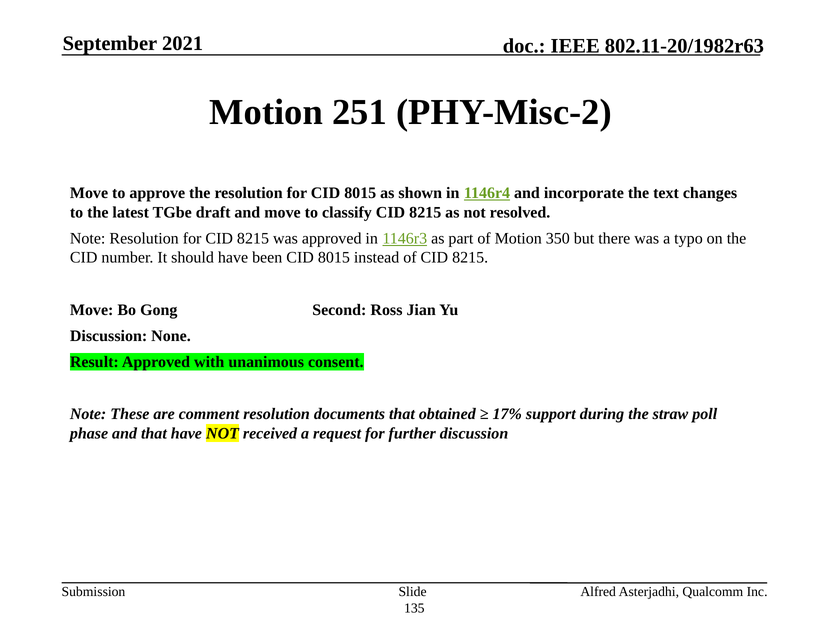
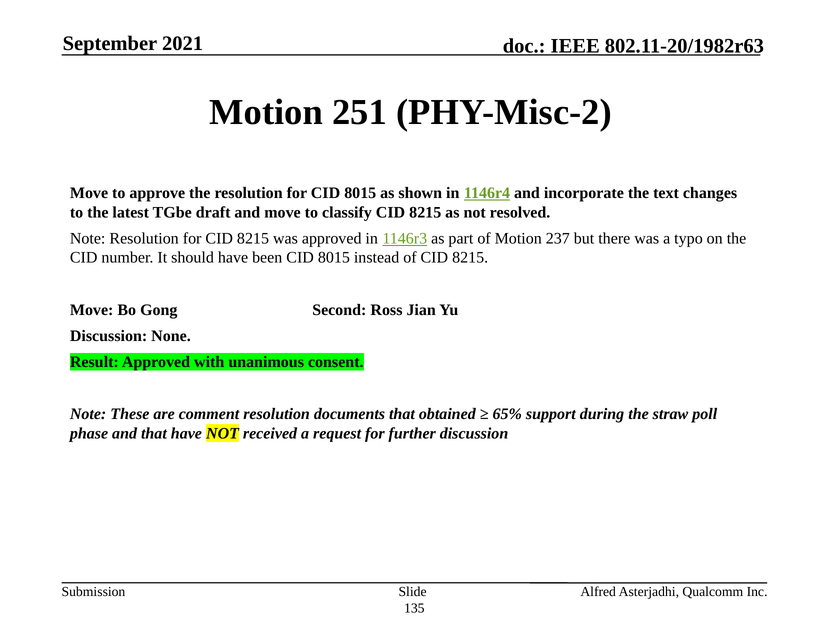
350: 350 -> 237 (558, 238)
17%: 17% -> 65% (507, 414)
